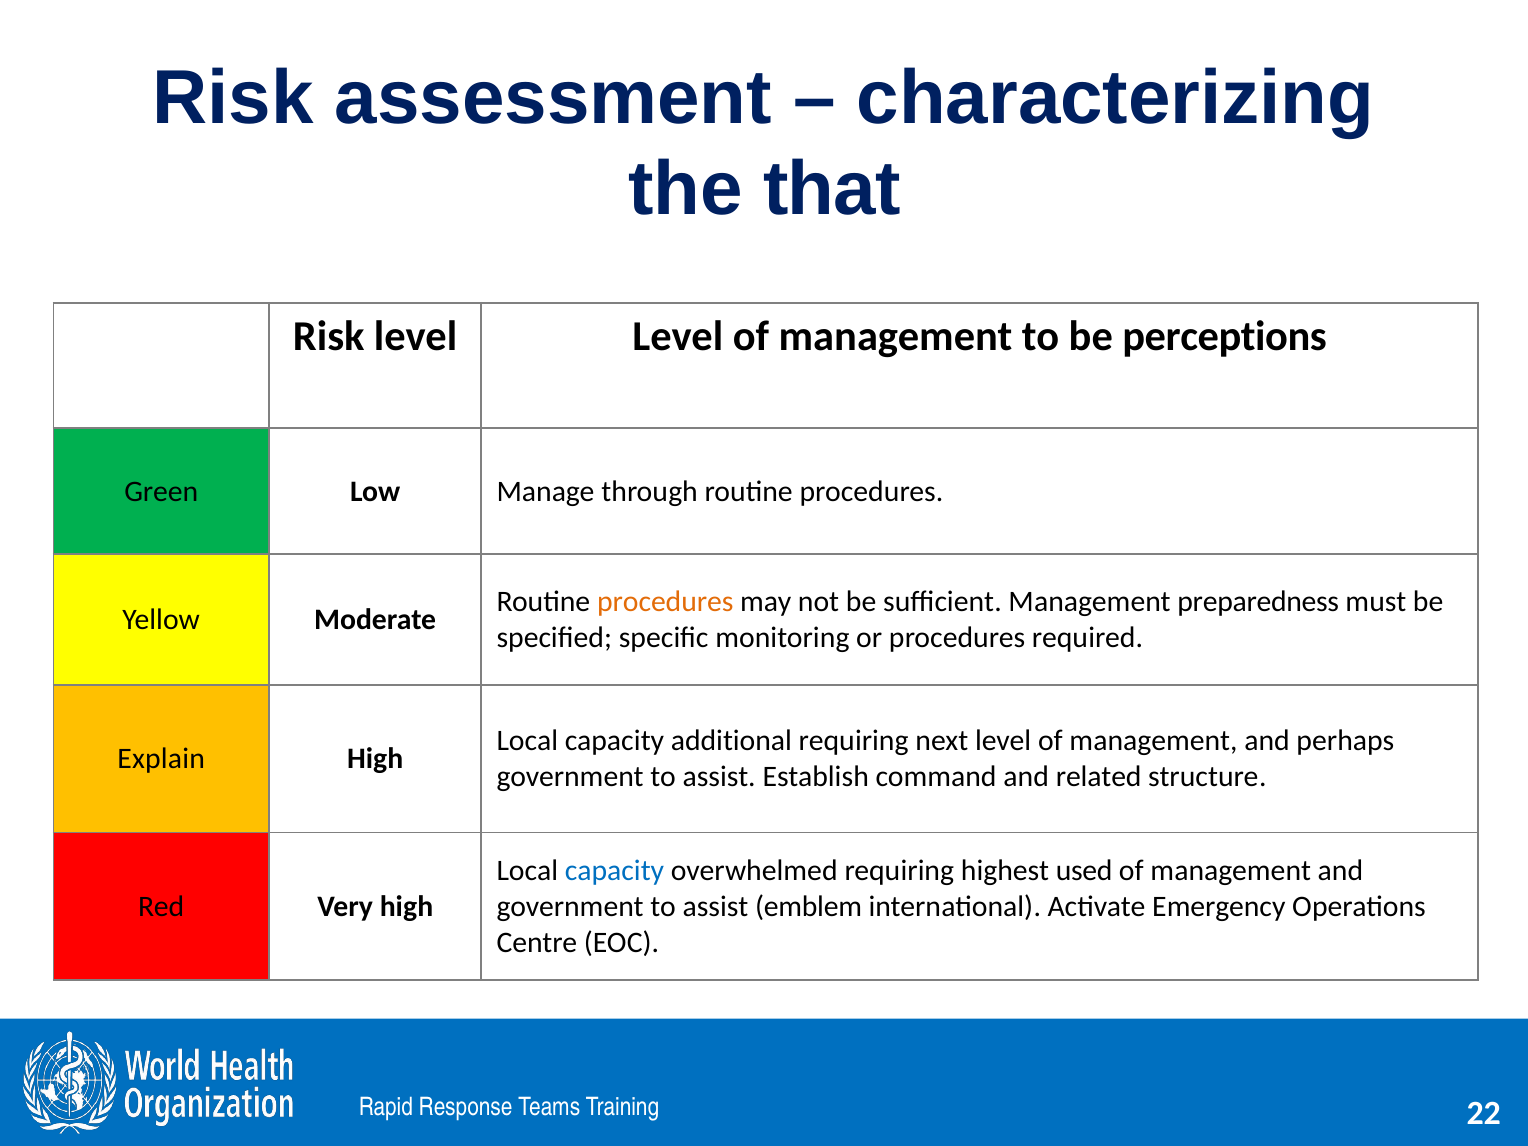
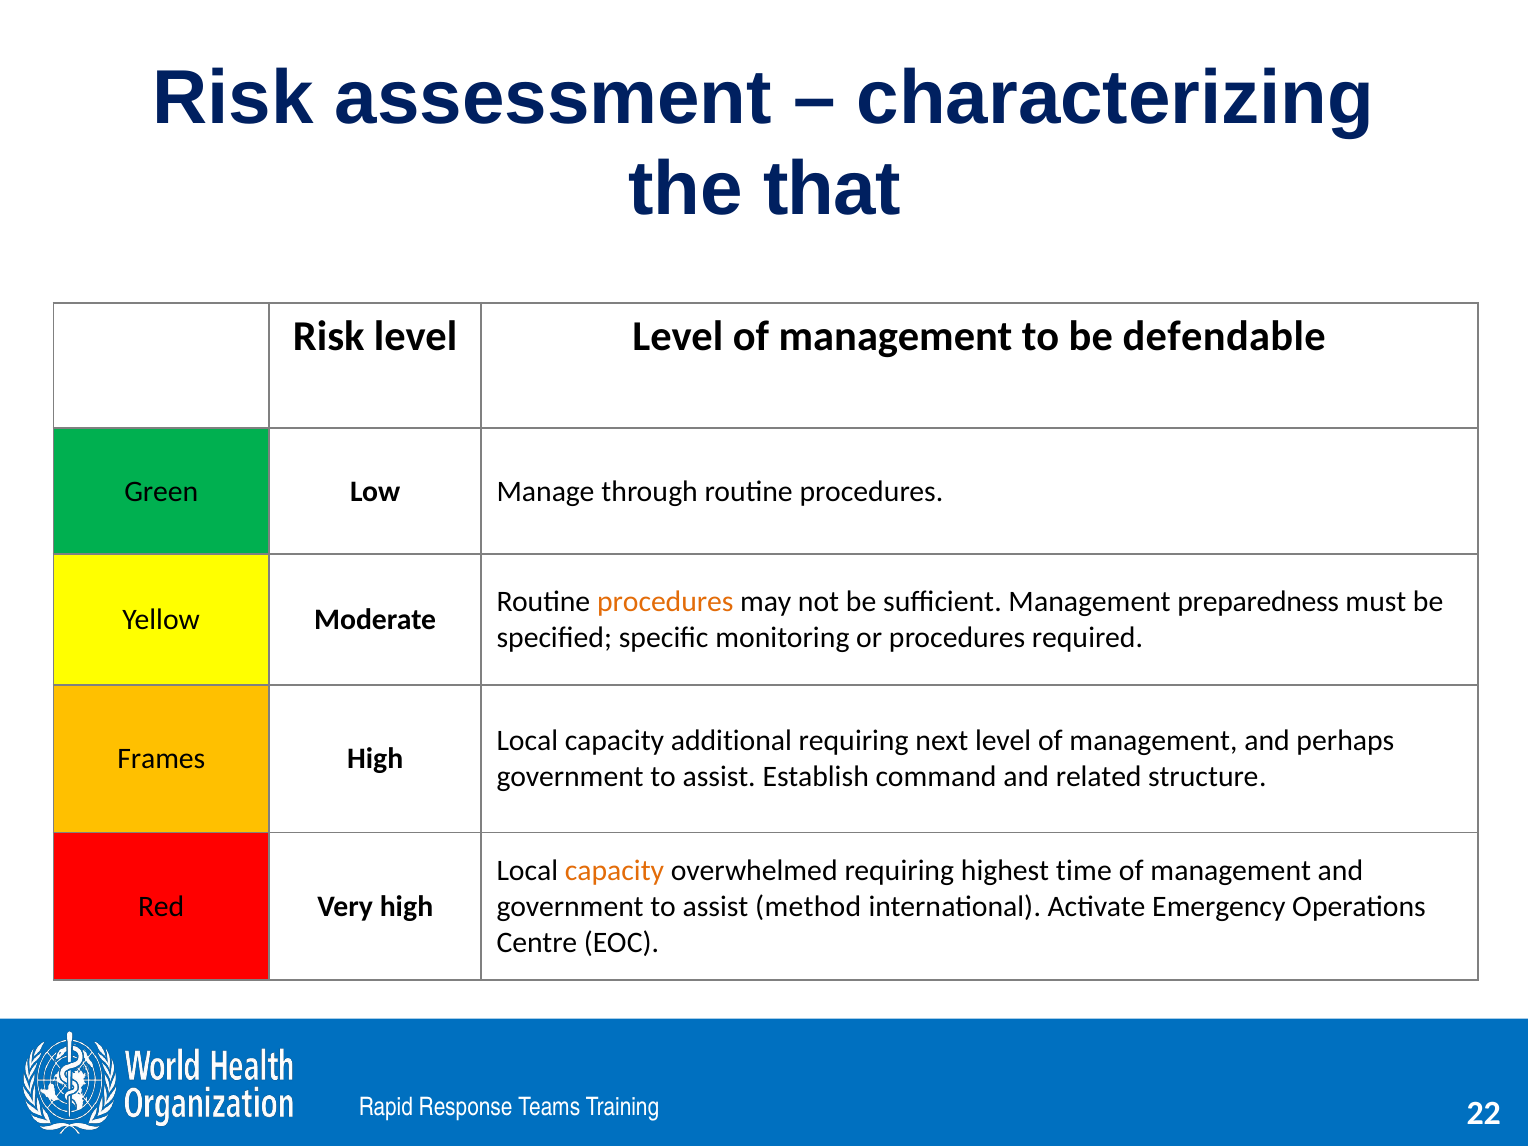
perceptions: perceptions -> defendable (1224, 337)
Explain: Explain -> Frames (161, 759)
capacity colour: blue -> orange (614, 871)
used: used -> time (1084, 871)
emblem: emblem -> method (808, 907)
